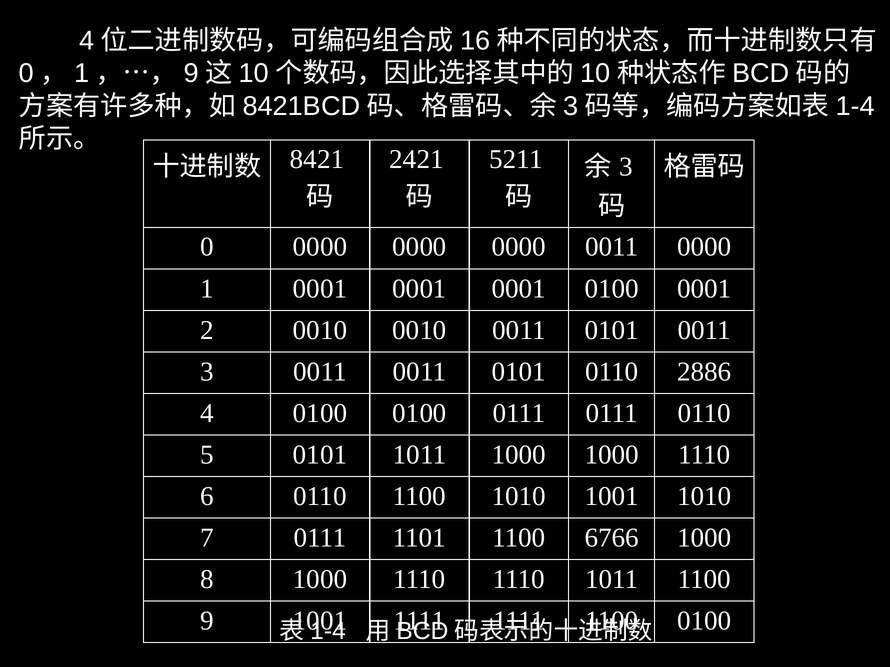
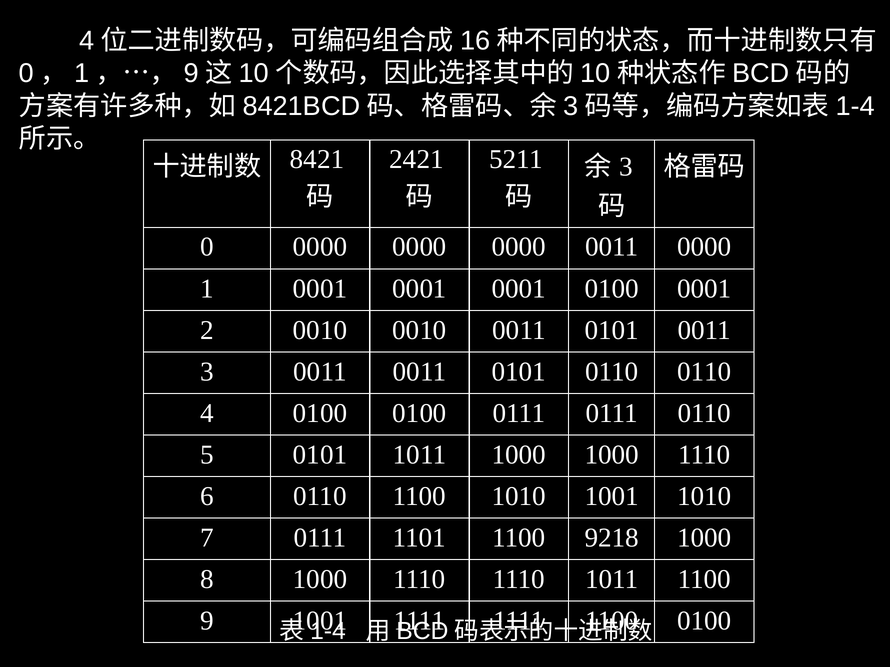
0110 2886: 2886 -> 0110 (704, 372)
6766: 6766 -> 9218 (612, 538)
